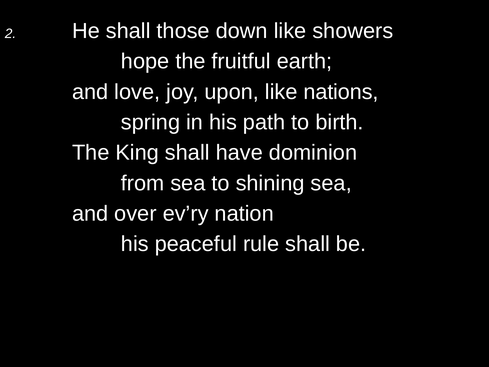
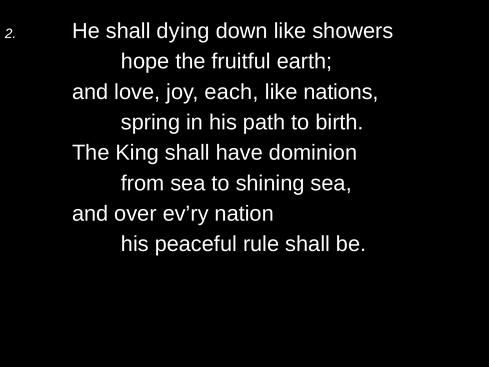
those: those -> dying (183, 31)
upon: upon -> each (232, 92)
